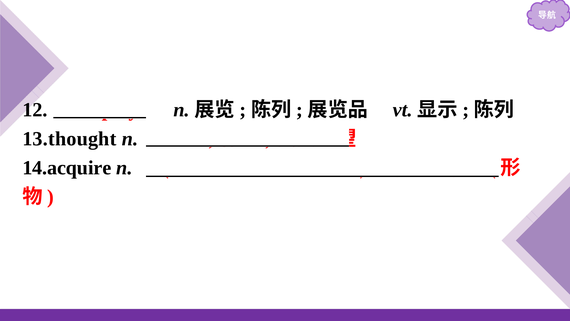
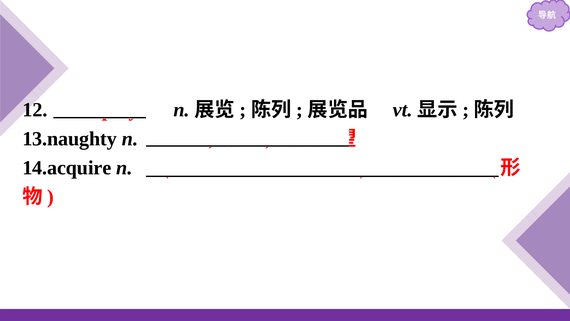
13.thought: 13.thought -> 13.naughty (70, 139)
